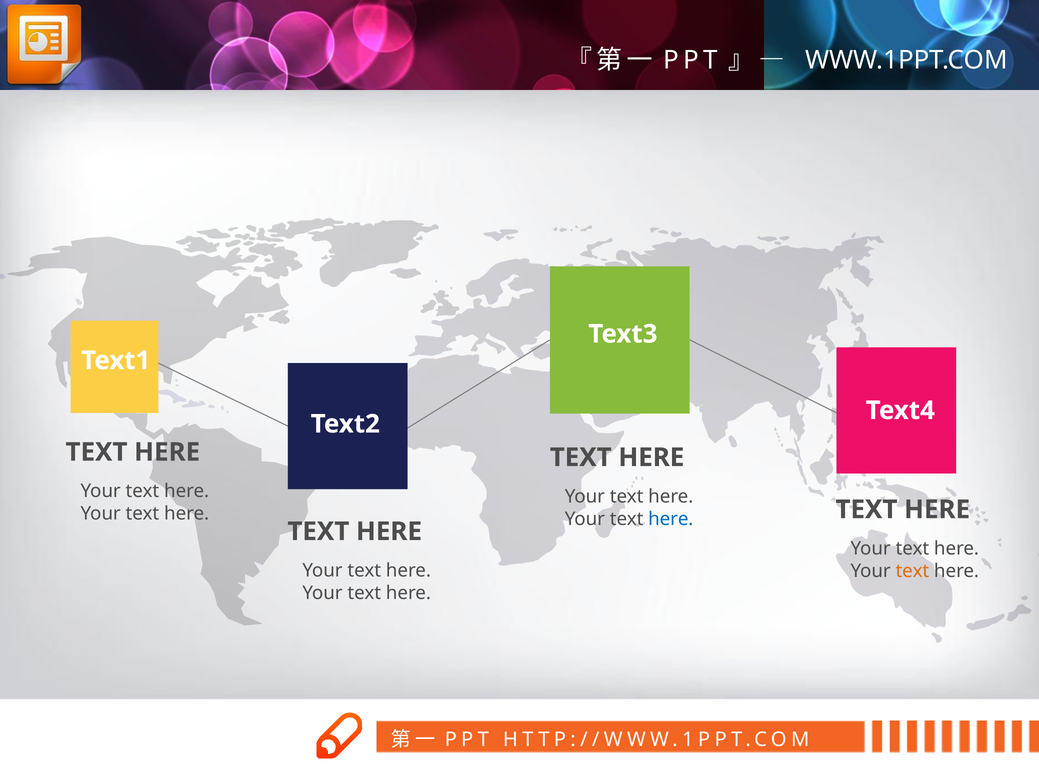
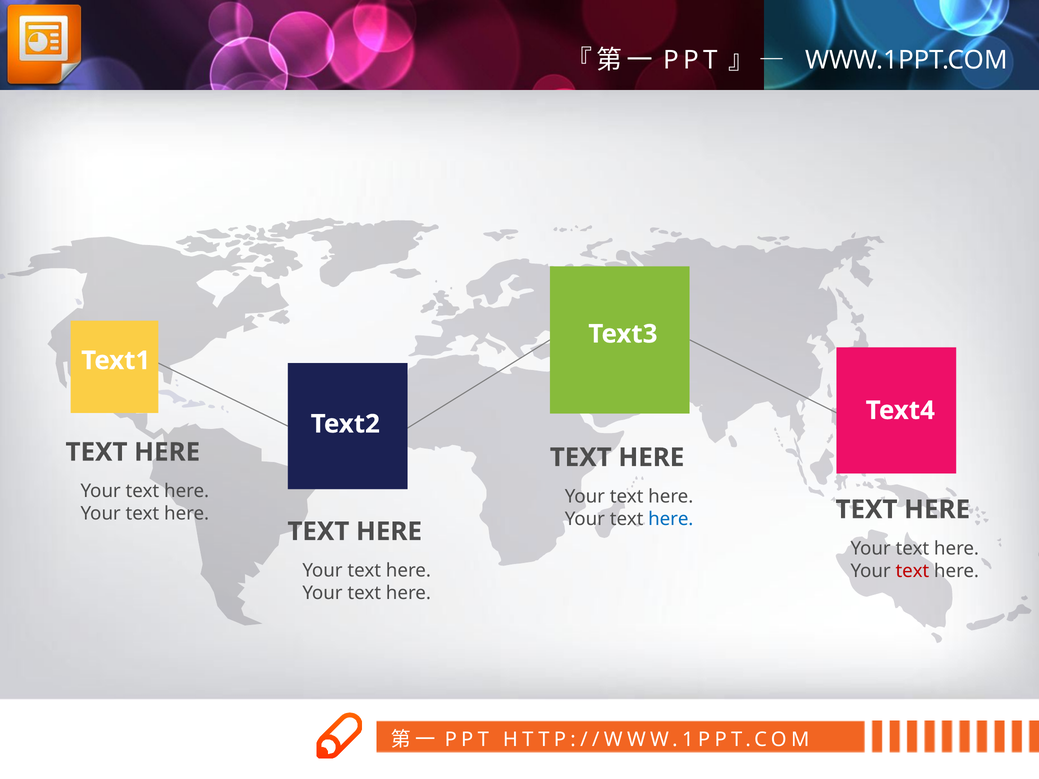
text colour: orange -> red (912, 571)
